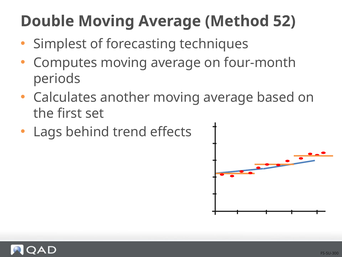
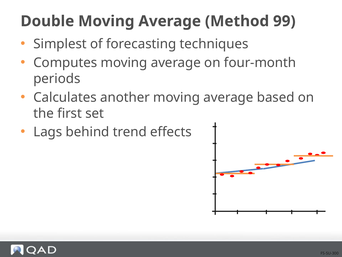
52: 52 -> 99 (284, 21)
